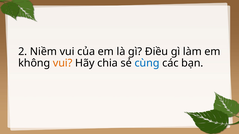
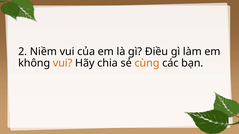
cùng colour: blue -> orange (147, 63)
